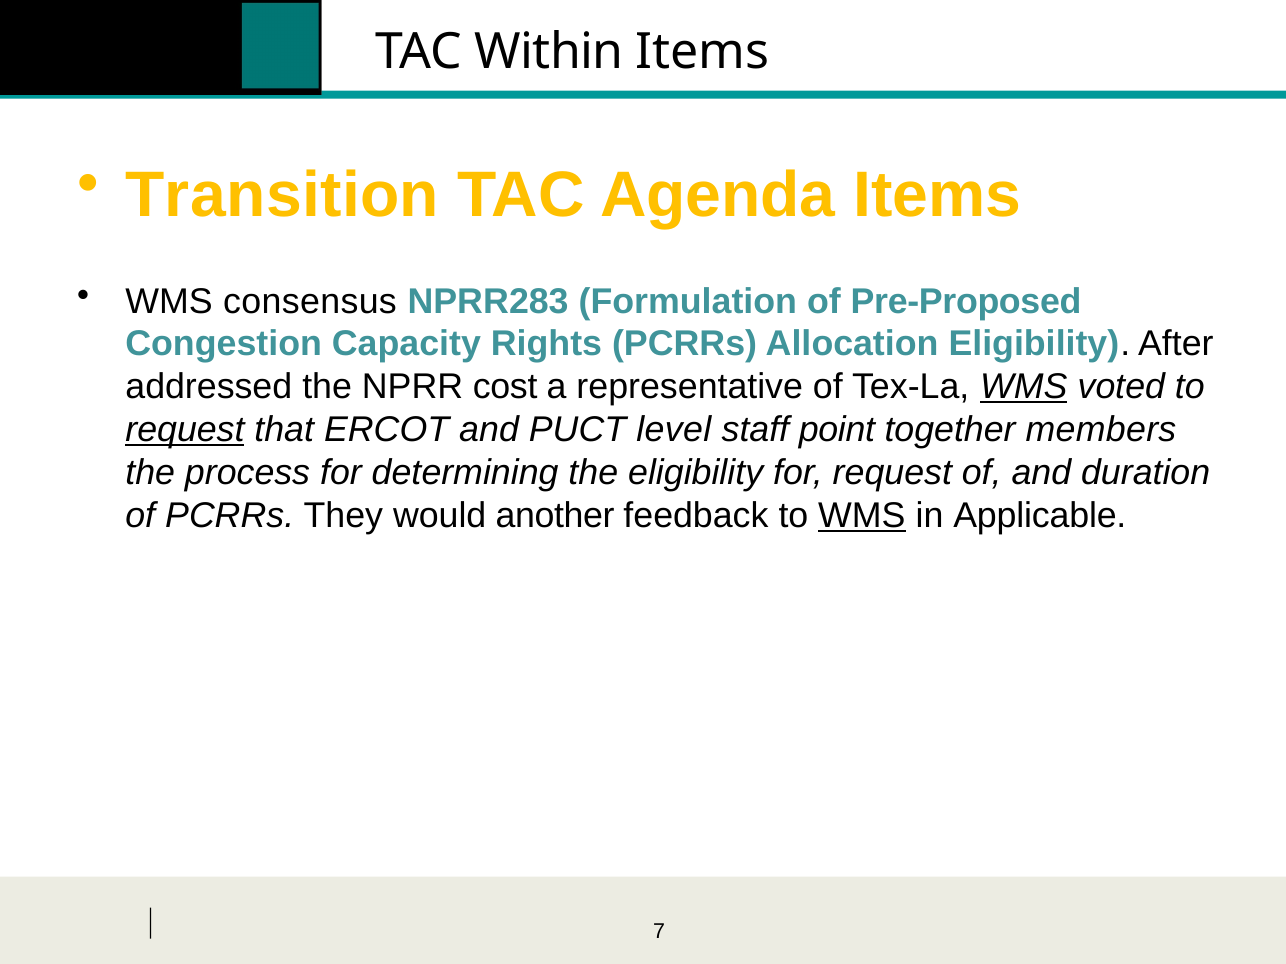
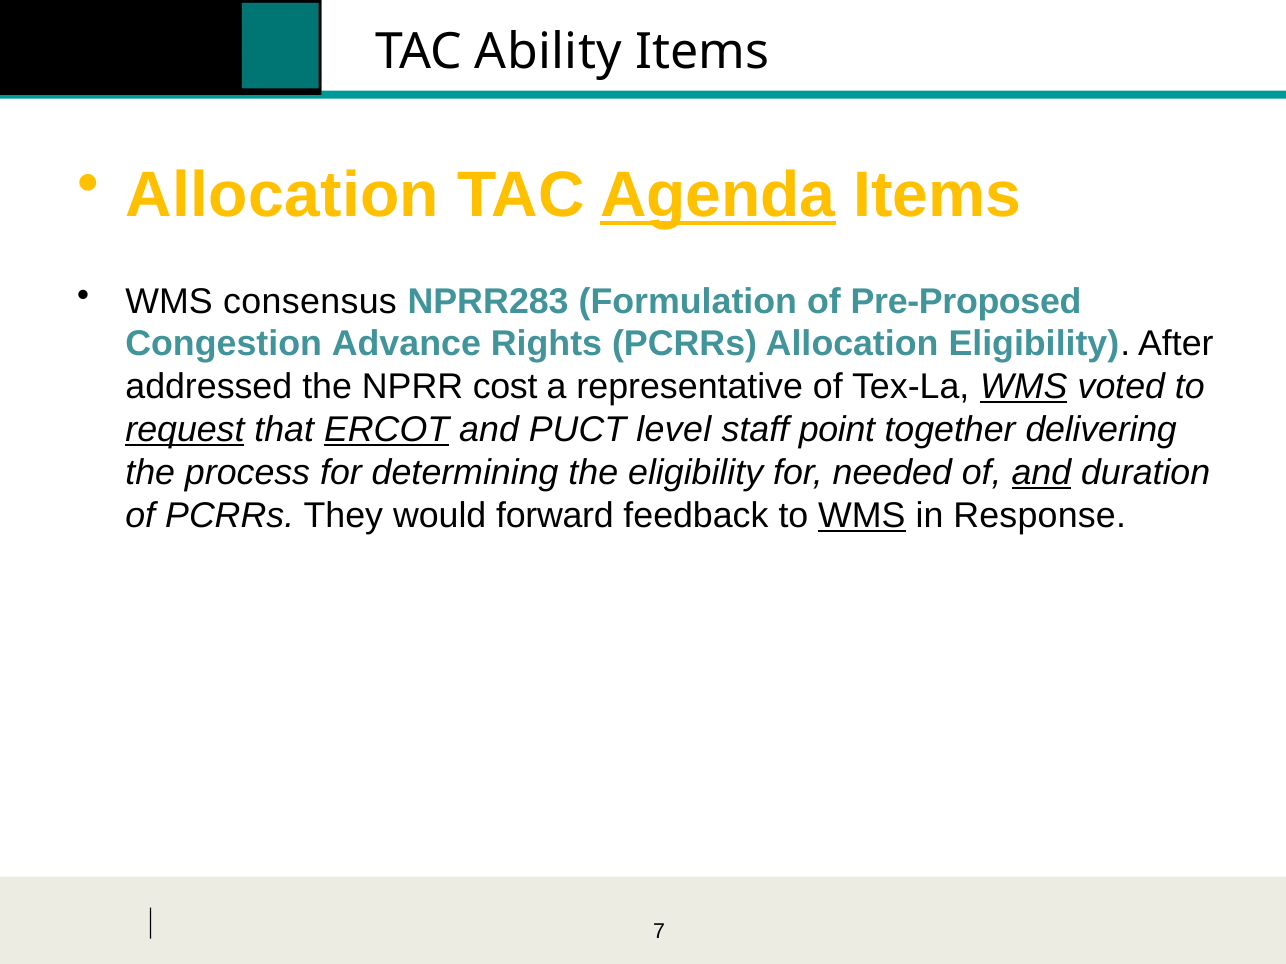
Within: Within -> Ability (549, 52)
Transition: Transition -> Allocation (282, 195)
Agenda underline: none -> present (718, 195)
Capacity: Capacity -> Advance (406, 344)
ERCOT underline: none -> present (387, 430)
members: members -> delivering (1101, 430)
for request: request -> needed (892, 473)
and underline: none -> present (1041, 473)
another: another -> forward (555, 516)
Applicable: Applicable -> Response (1040, 516)
